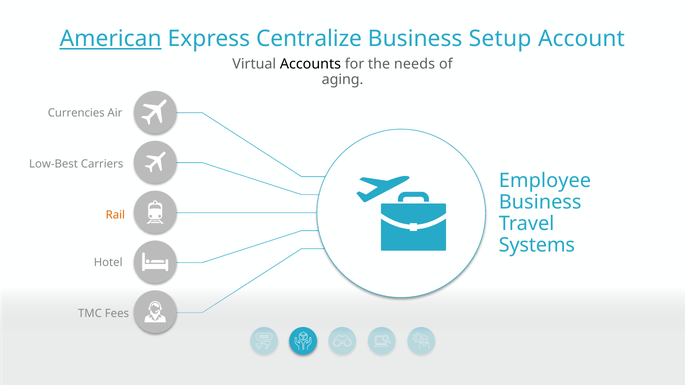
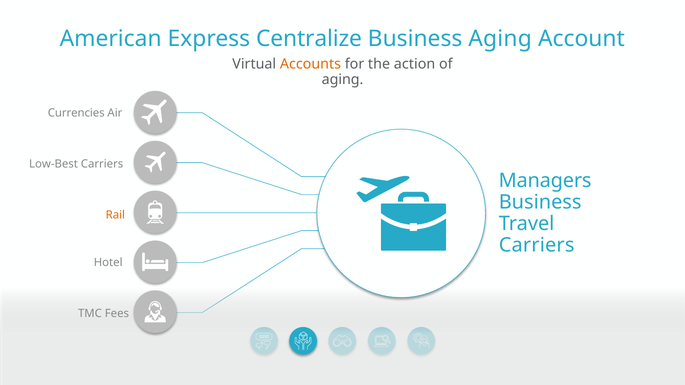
American underline: present -> none (111, 39)
Business Setup: Setup -> Aging (500, 39)
Accounts colour: black -> orange (310, 64)
needs: needs -> action (415, 64)
Employee: Employee -> Managers (545, 181)
Systems: Systems -> Carriers (537, 245)
